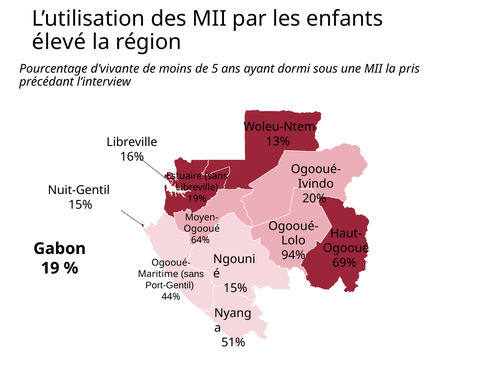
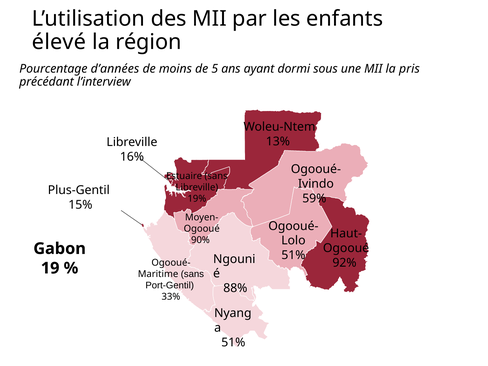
d’vivante: d’vivante -> d’années (115, 69)
Nuit-Gentil: Nuit-Gentil -> Plus-Gentil (79, 190)
20%: 20% -> 59% (314, 199)
64%: 64% -> 90% (200, 240)
94%: 94% -> 51% (293, 255)
69%: 69% -> 92% (344, 263)
15%: 15% -> 88% (235, 288)
44%: 44% -> 33% (171, 297)
